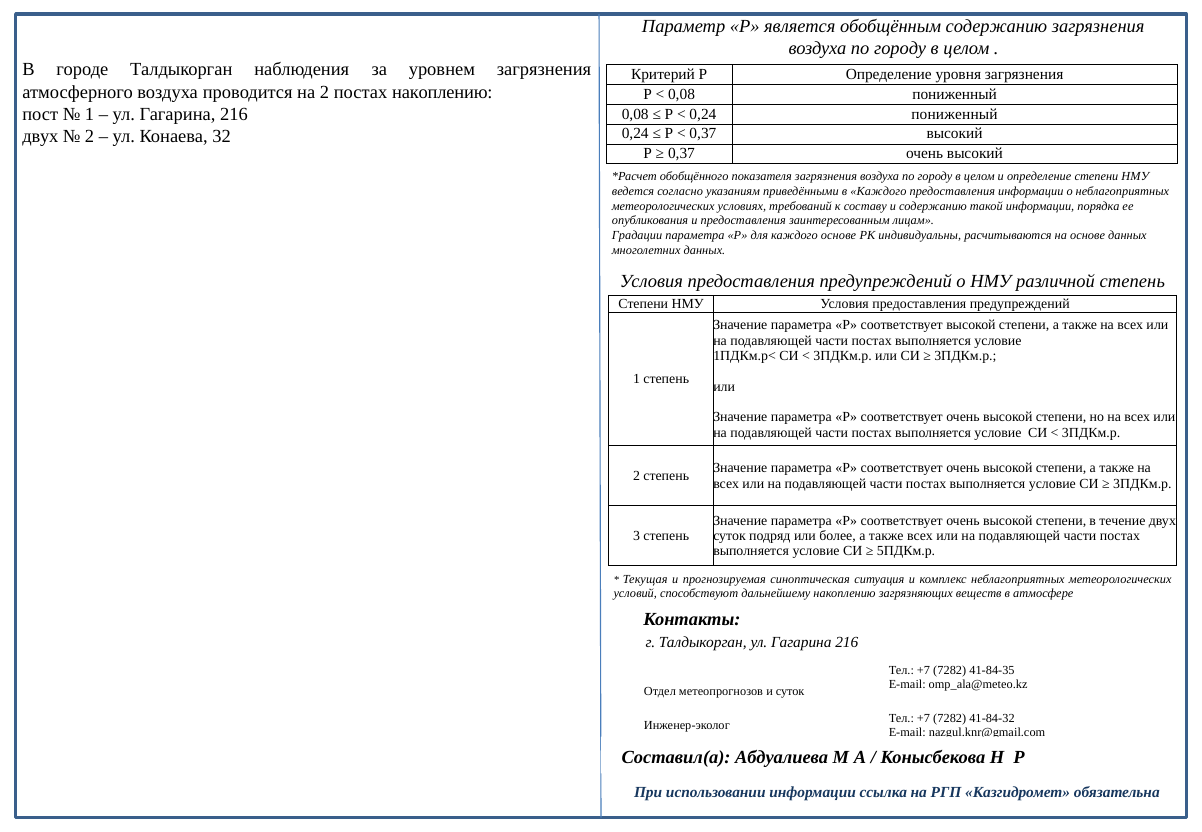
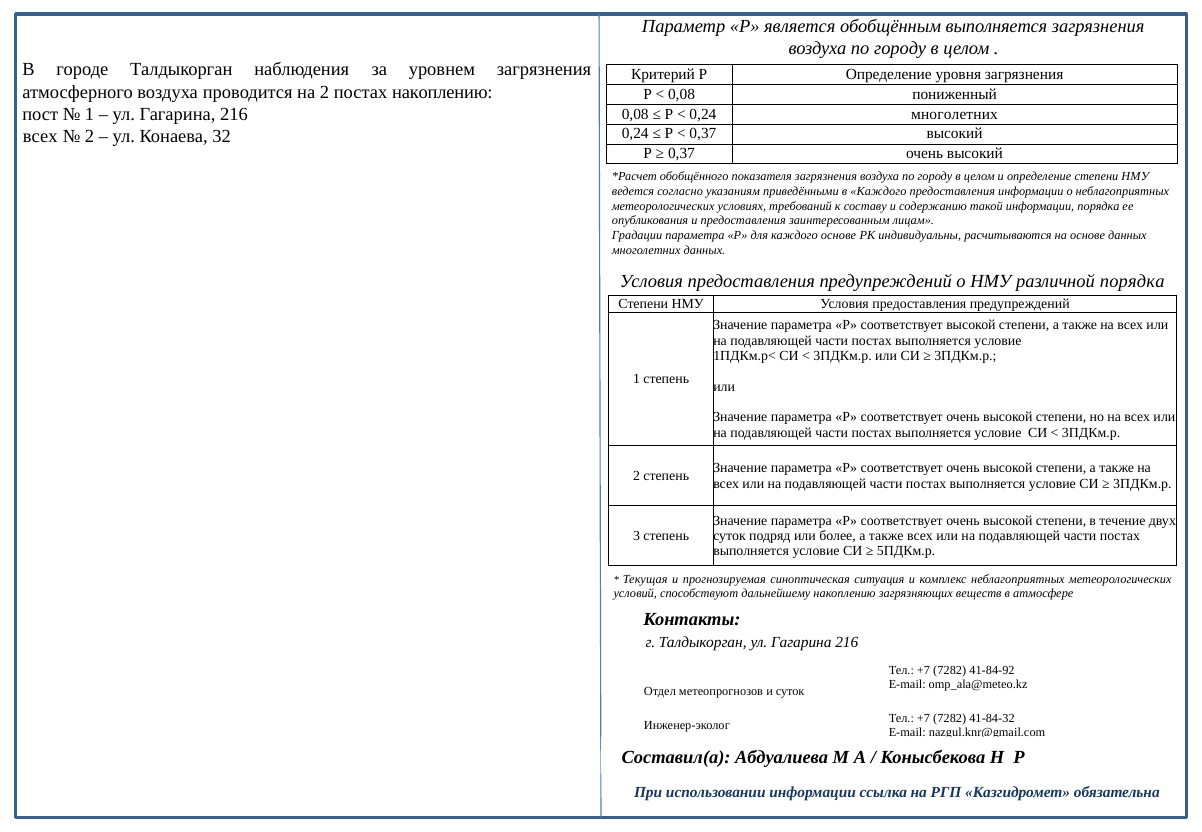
обобщённым содержанию: содержанию -> выполняется (996, 26)
0,24 пониженный: пониженный -> многолетних (955, 114)
двух: двух -> всех (40, 136)
различной степень: степень -> порядка (1132, 281)
41-84-35: 41-84-35 -> 41-84-92 (992, 671)
